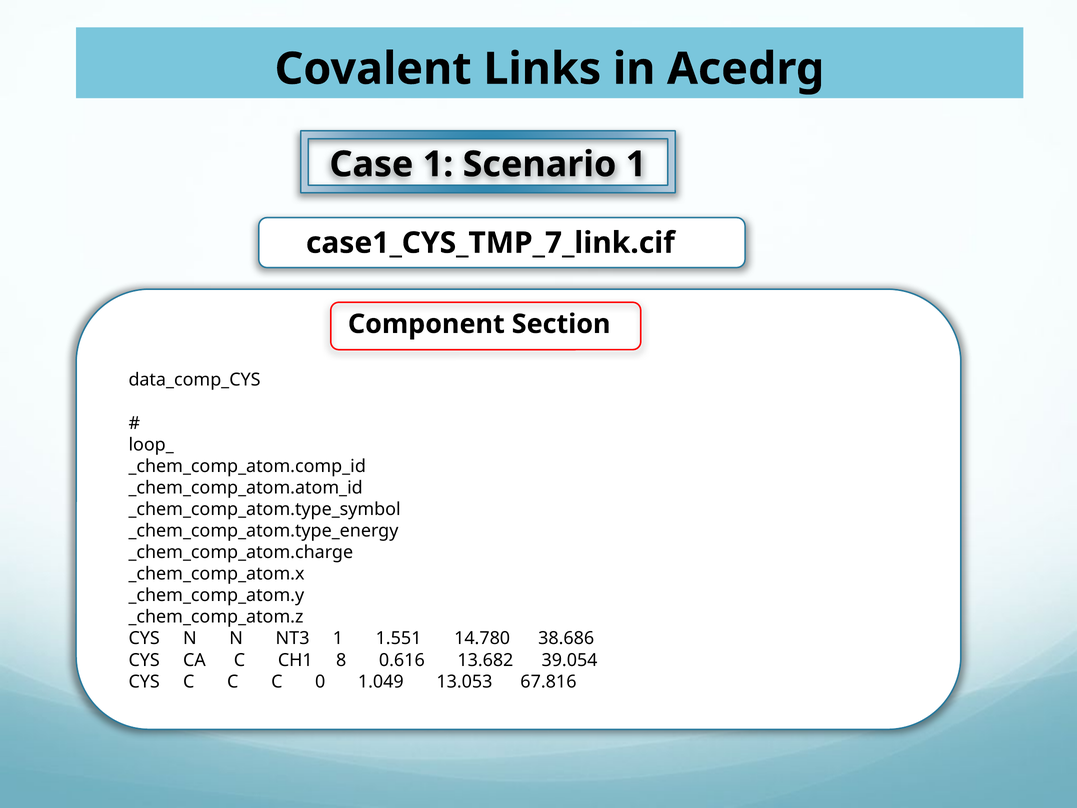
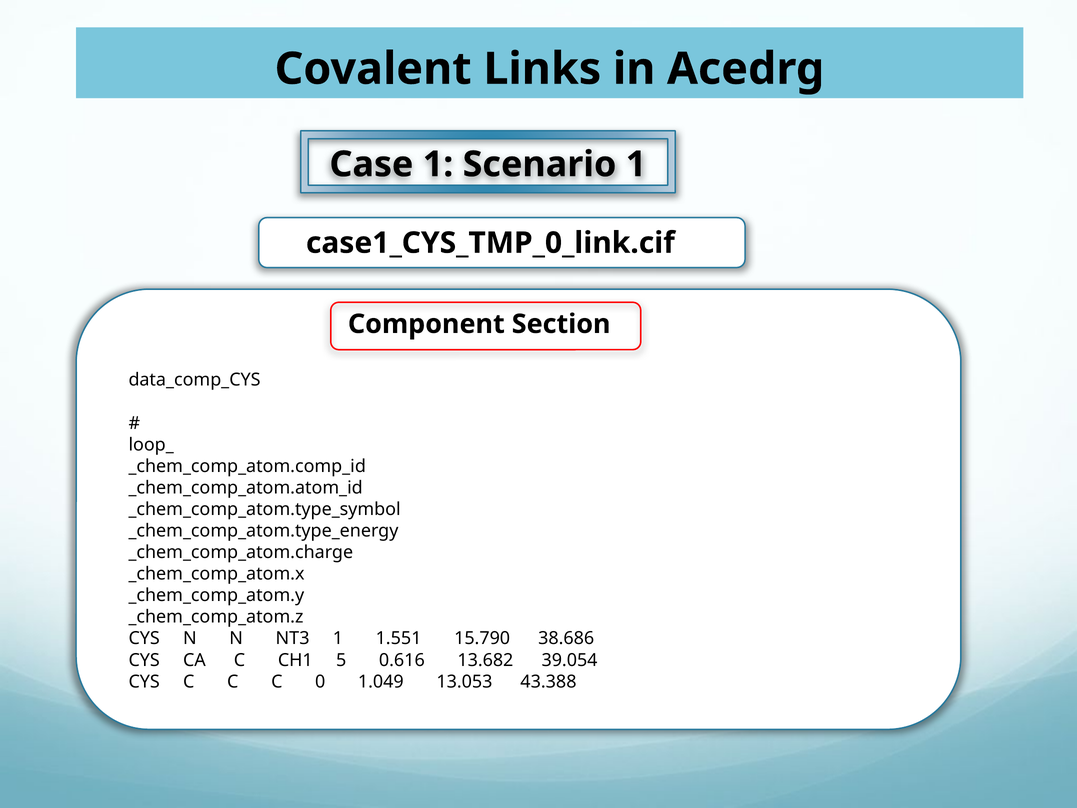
case1_CYS_TMP_7_link.cif: case1_CYS_TMP_7_link.cif -> case1_CYS_TMP_0_link.cif (490, 243)
14.780: 14.780 -> 15.790 (482, 638)
8: 8 -> 5 (341, 660)
67.816: 67.816 -> 43.388 (548, 681)
